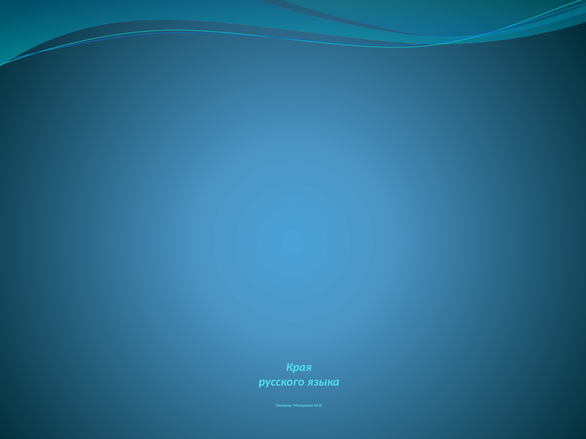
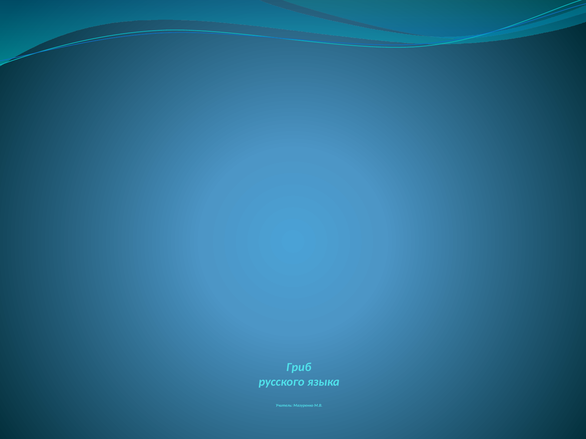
Края: Края -> Гриб (299, 368)
